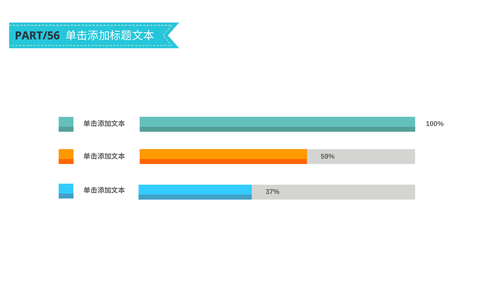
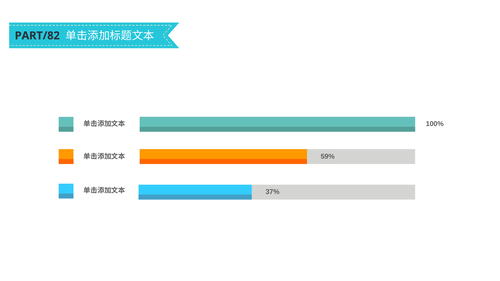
PART/56: PART/56 -> PART/82 (37, 36)
